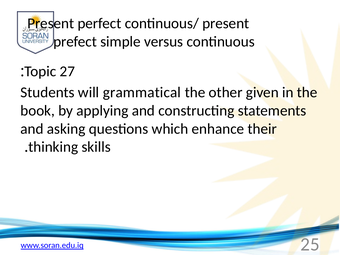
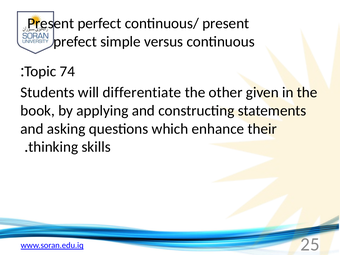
27: 27 -> 74 (67, 71)
grammatical: grammatical -> differentiate (142, 92)
